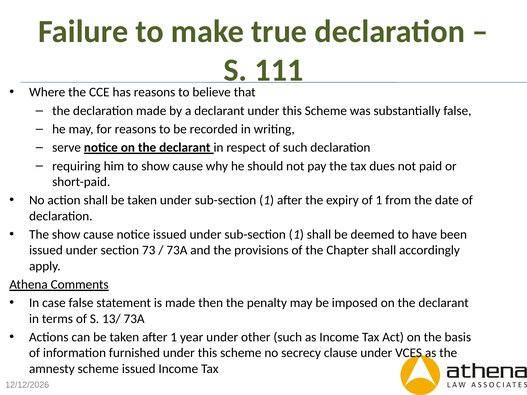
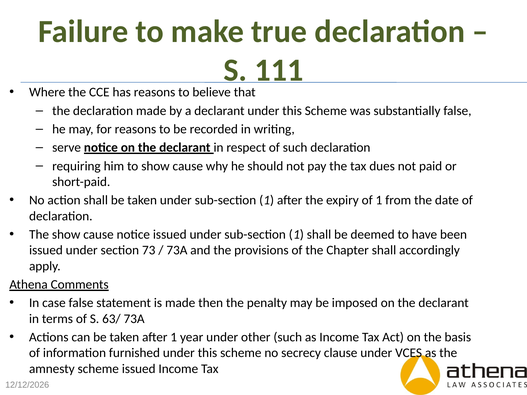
13/: 13/ -> 63/ (111, 319)
